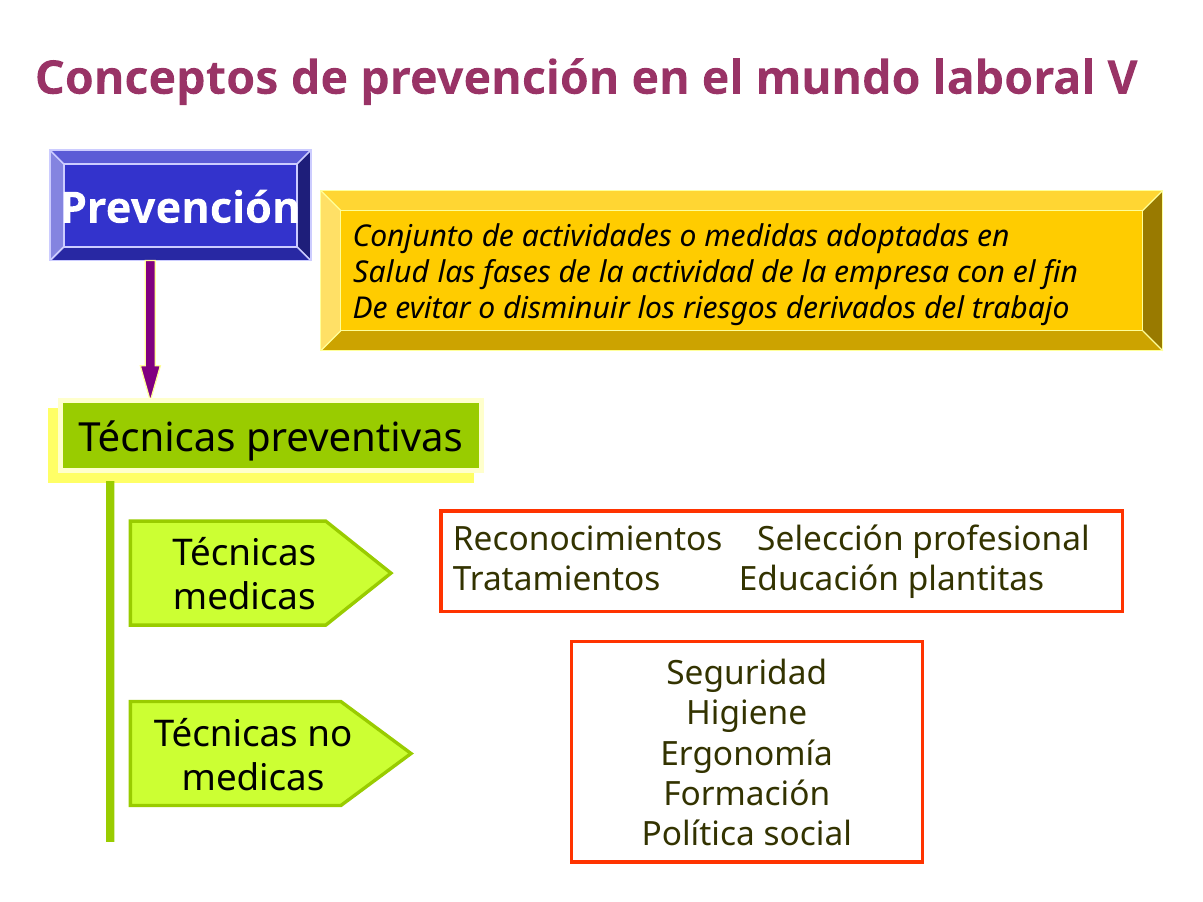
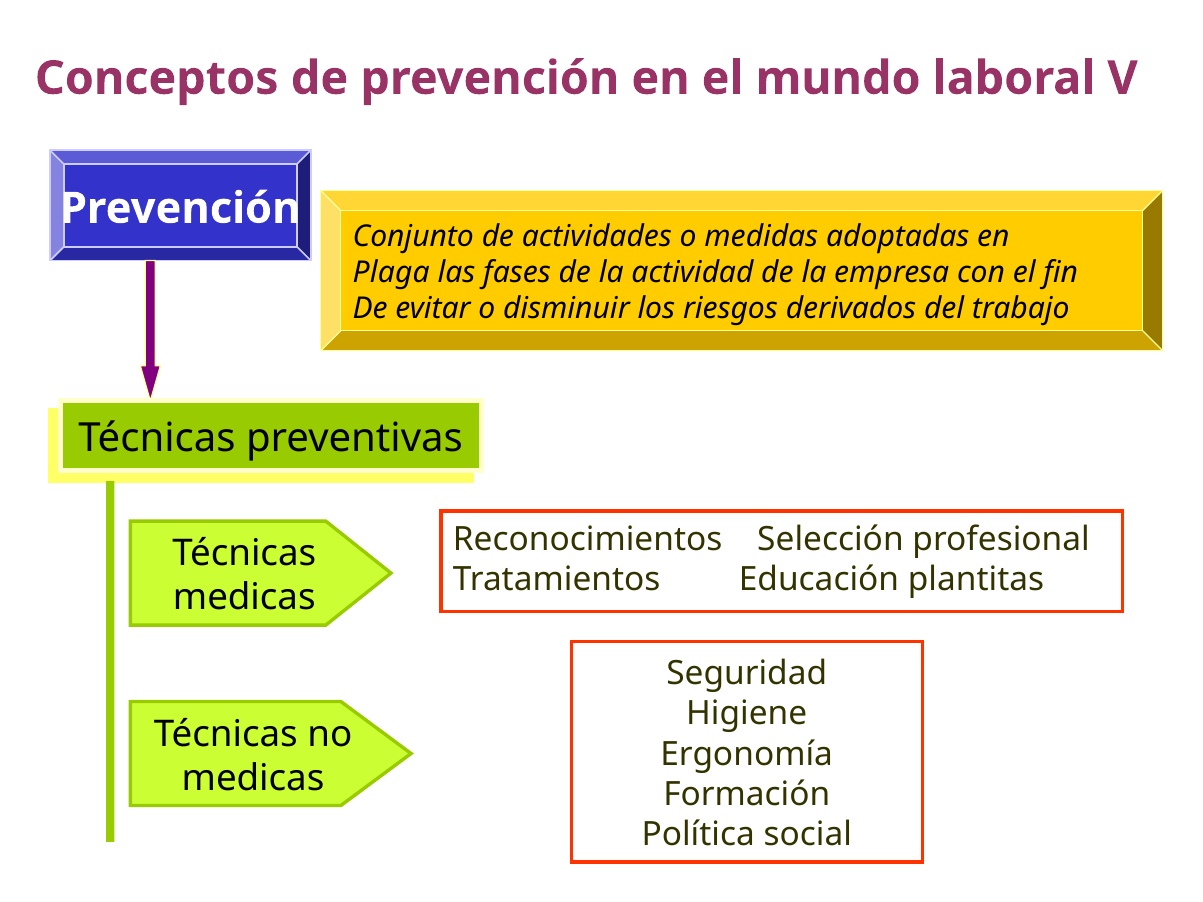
Salud: Salud -> Plaga (391, 273)
